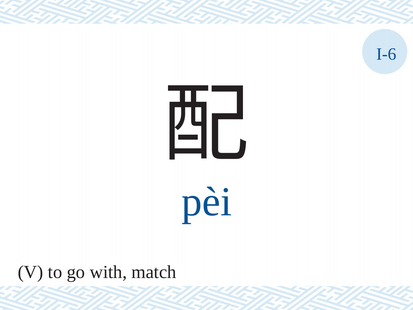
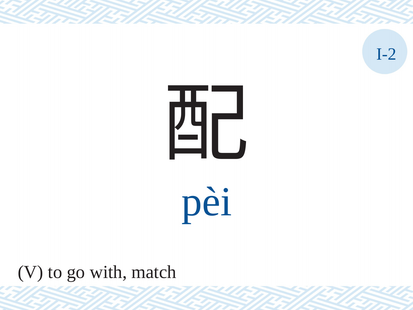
I-6: I-6 -> I-2 (386, 54)
